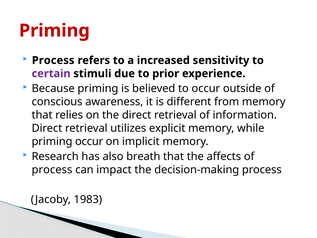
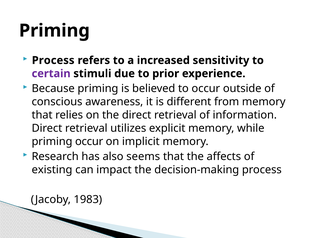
Priming colour: red -> black (54, 31)
breath: breath -> seems (143, 156)
process: process -> existing (52, 169)
